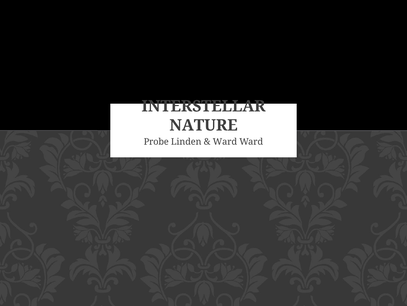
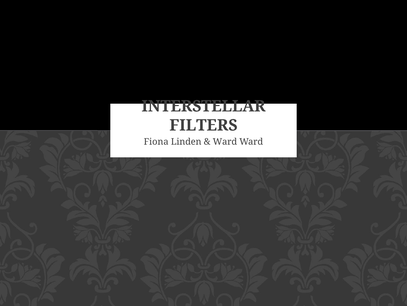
NATURE: NATURE -> FILTERS (203, 125)
Probe: Probe -> Fiona (156, 142)
